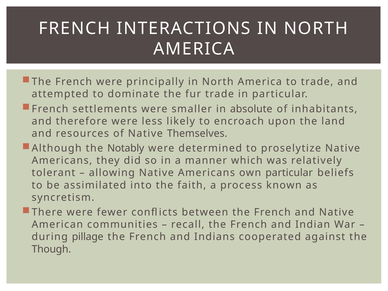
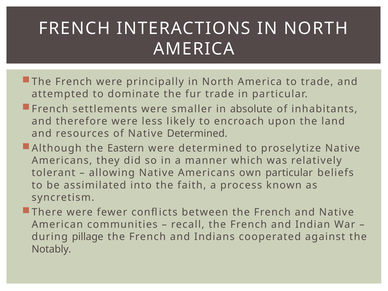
Native Themselves: Themselves -> Determined (197, 133)
Notably: Notably -> Eastern (126, 148)
Though: Though -> Notably (51, 249)
